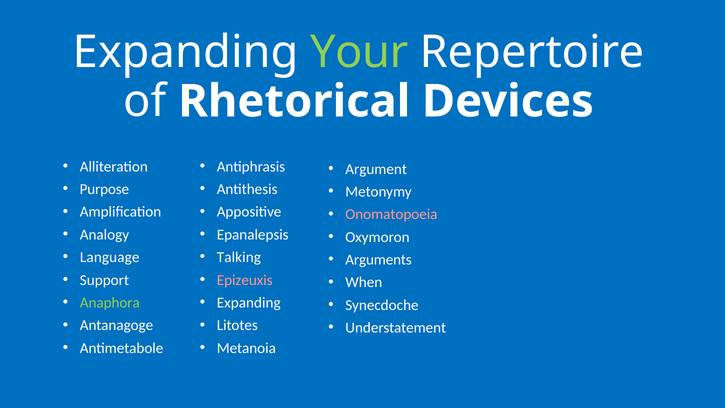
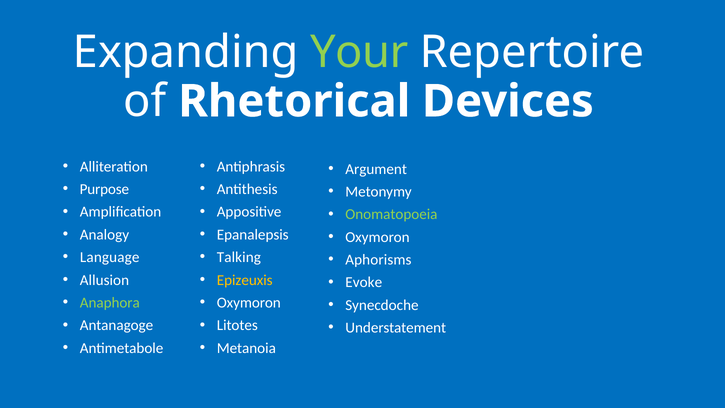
Onomatopoeia colour: pink -> light green (391, 214)
Arguments: Arguments -> Aphorisms (378, 260)
Support: Support -> Allusion (104, 280)
Epizeuxis colour: pink -> yellow (245, 280)
When: When -> Evoke (364, 282)
Expanding: Expanding -> Oxymoron (249, 303)
